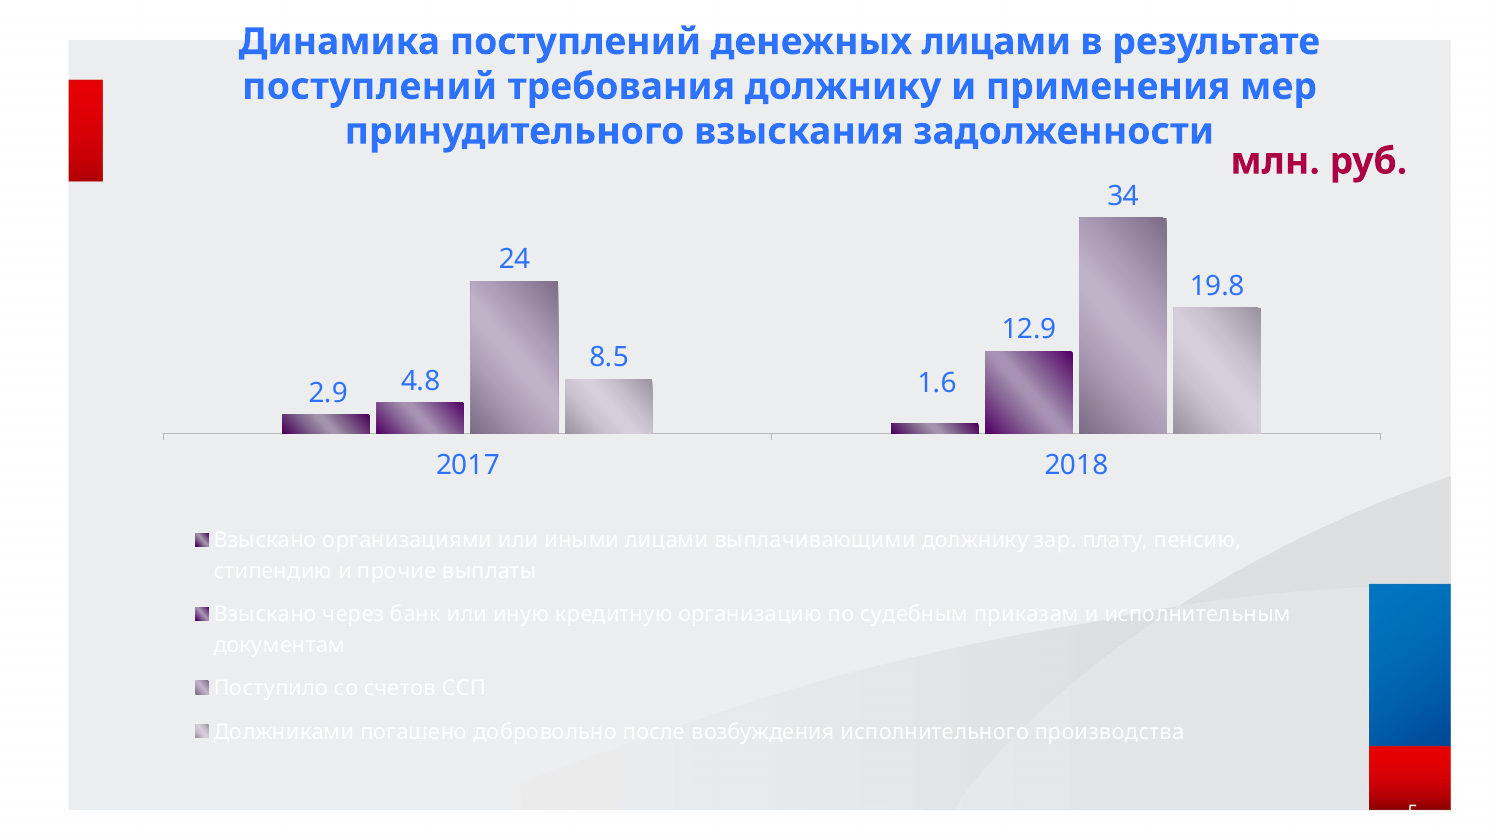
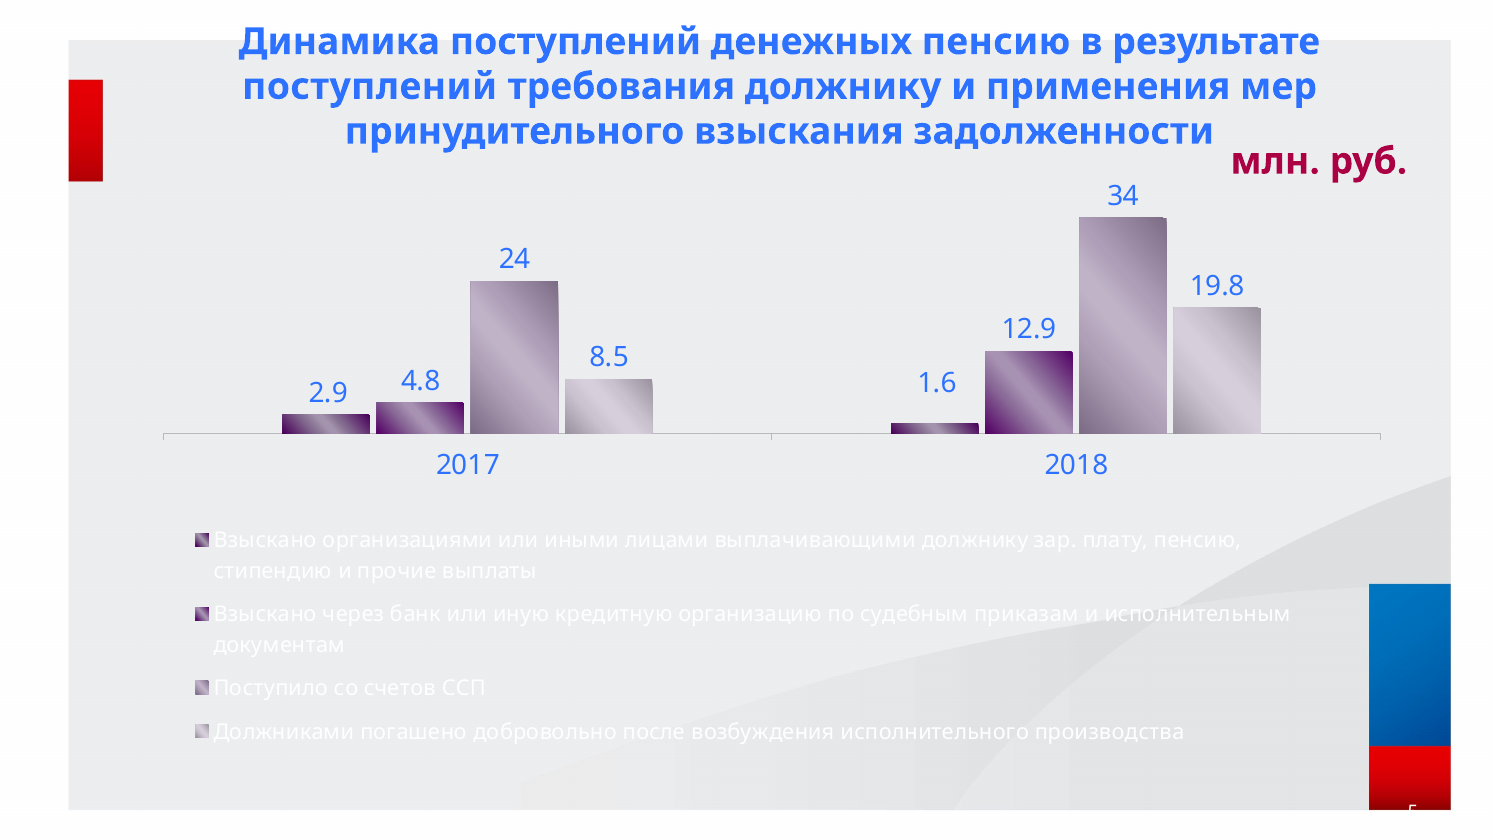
денежных лицами: лицами -> пенсию (996, 42)
